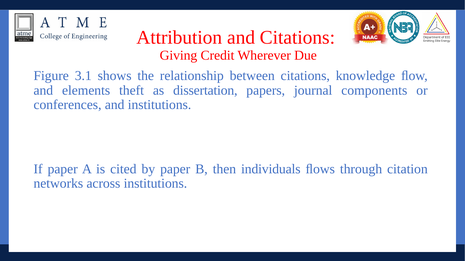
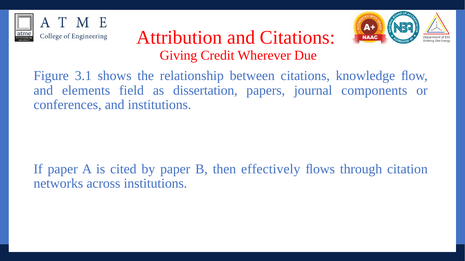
theft: theft -> field (132, 90)
individuals: individuals -> effectively (271, 169)
